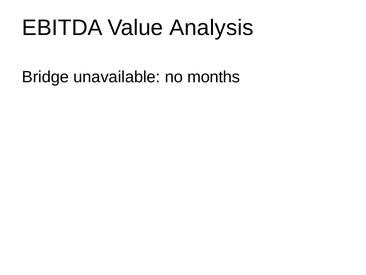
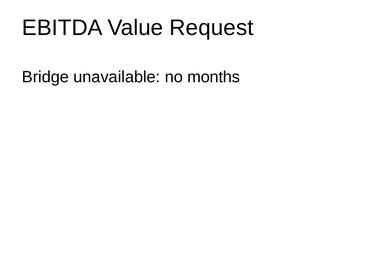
Analysis: Analysis -> Request (211, 28)
